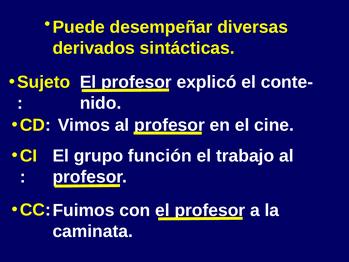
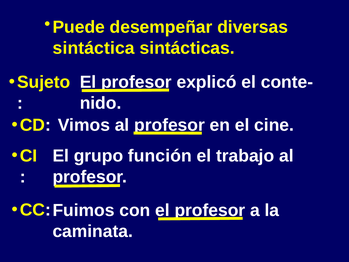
derivados: derivados -> sintáctica (94, 48)
